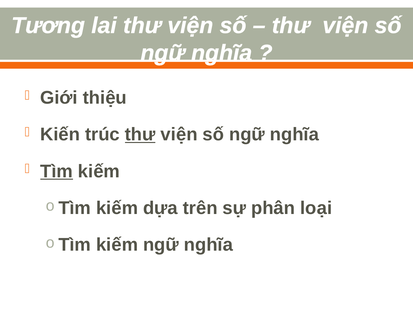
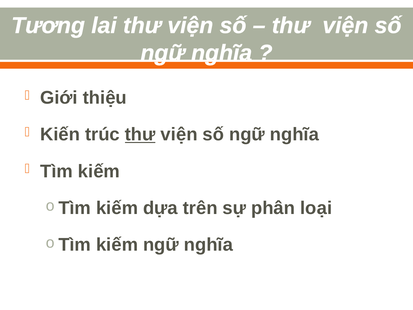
Tìm underline: present -> none (57, 171)
